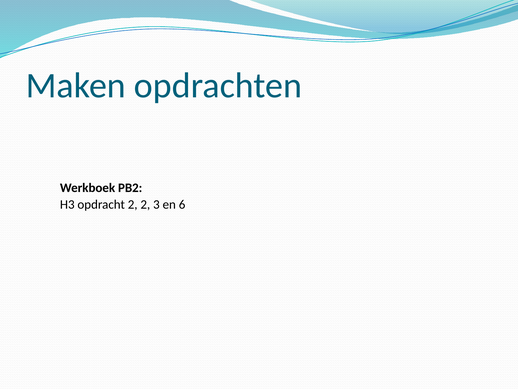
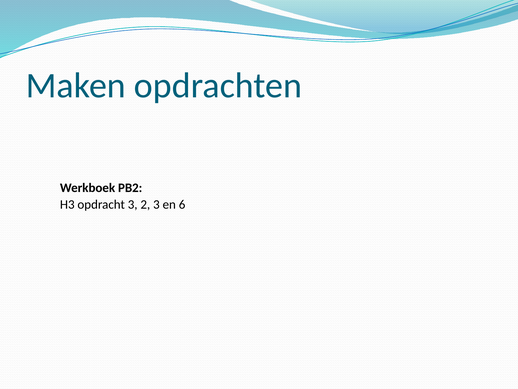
opdracht 2: 2 -> 3 (133, 204)
